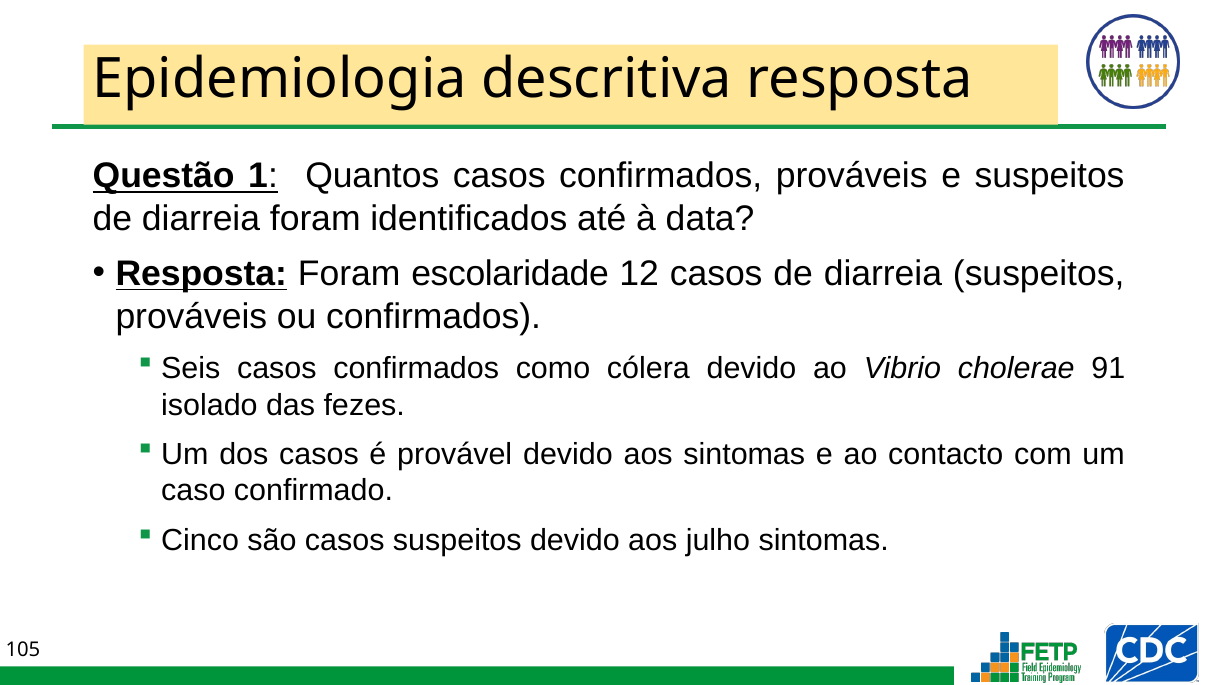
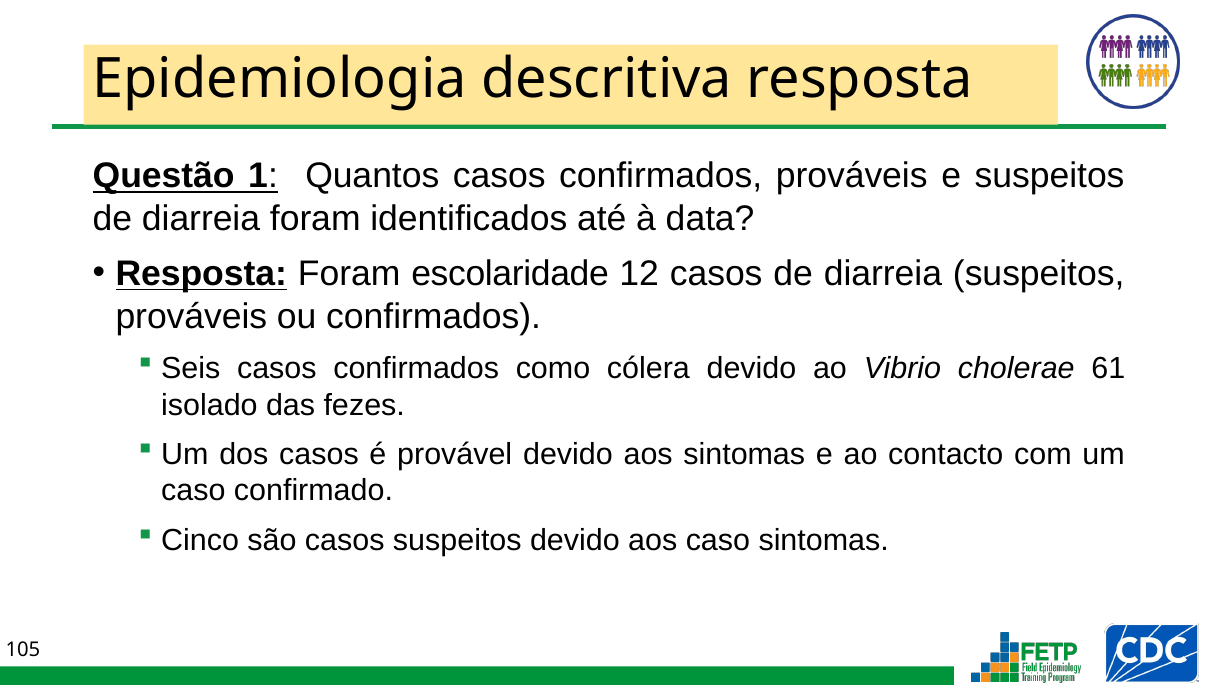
91: 91 -> 61 (1108, 369)
aos julho: julho -> caso (718, 540)
